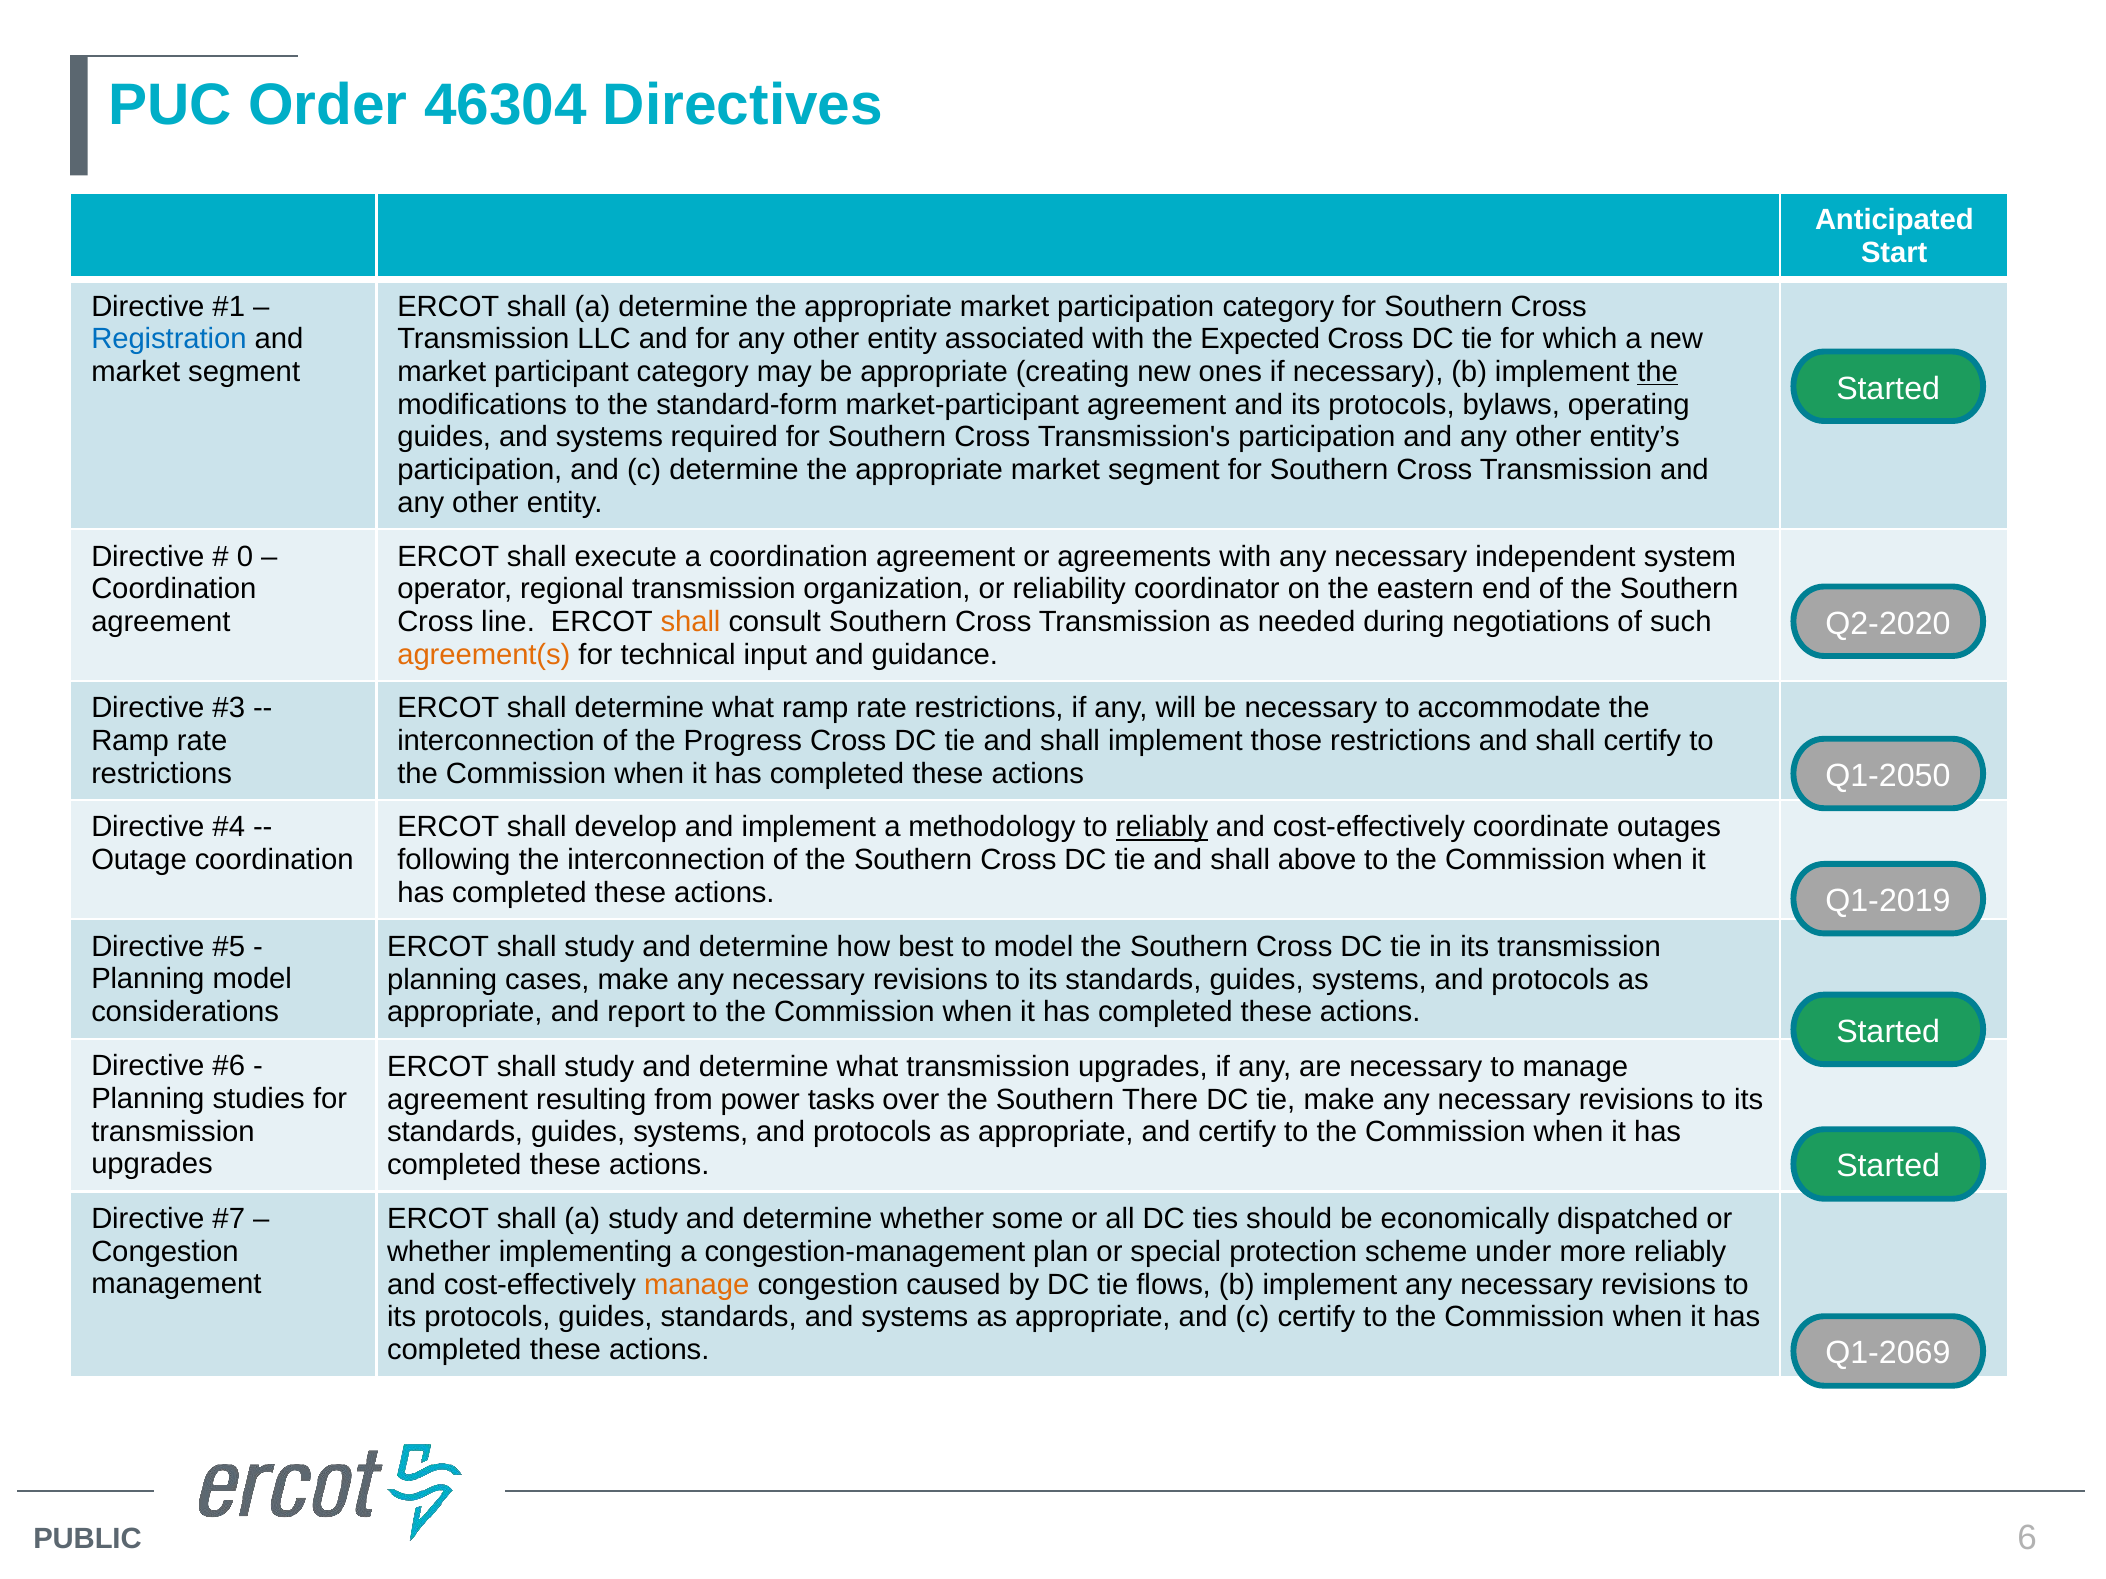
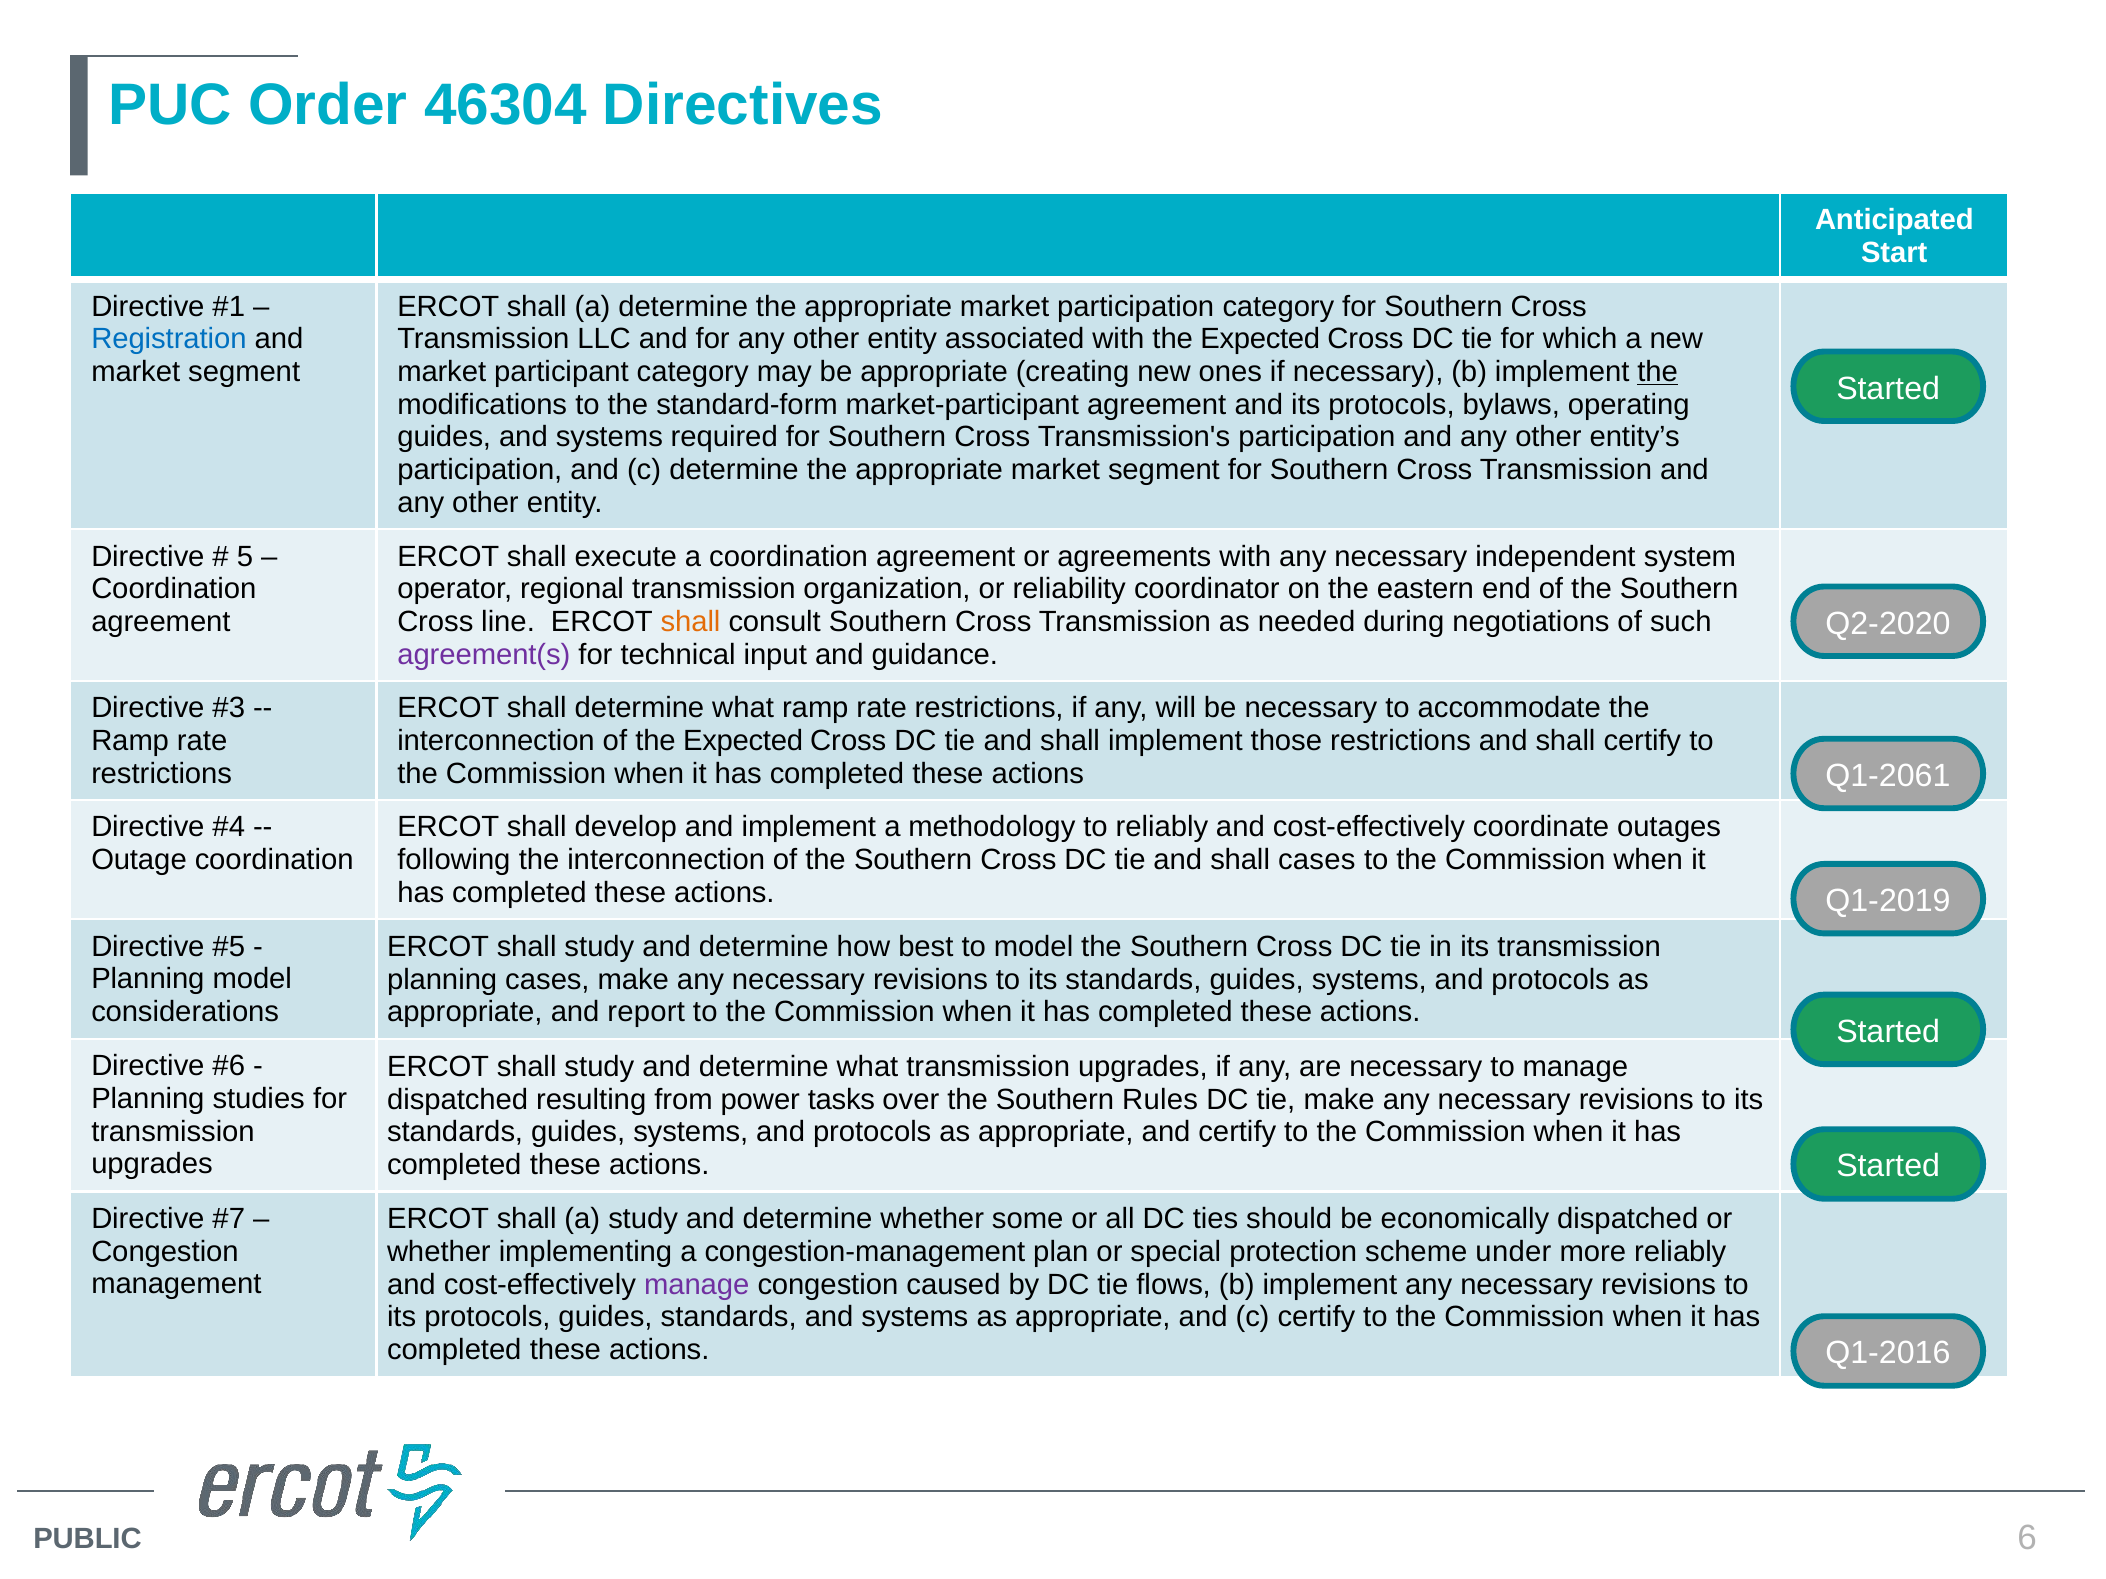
0: 0 -> 5 (245, 557)
agreement(s colour: orange -> purple (484, 655)
of the Progress: Progress -> Expected (743, 741)
Q1-2050: Q1-2050 -> Q1-2061 (1888, 776)
reliably underline: present -> none (1162, 828)
shall above: above -> cases (1317, 860)
agreement: agreement -> dispatched (458, 1100)
There: There -> Rules (1160, 1100)
manage colour: orange -> purple (697, 1285)
Q1-2069: Q1-2069 -> Q1-2016 (1888, 1354)
